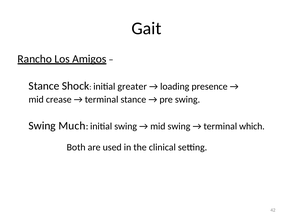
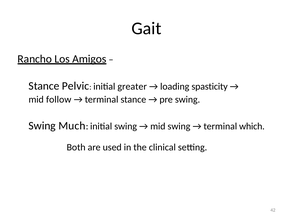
Shock: Shock -> Pelvic (76, 86)
presence: presence -> spasticity (210, 86)
crease: crease -> follow (59, 99)
